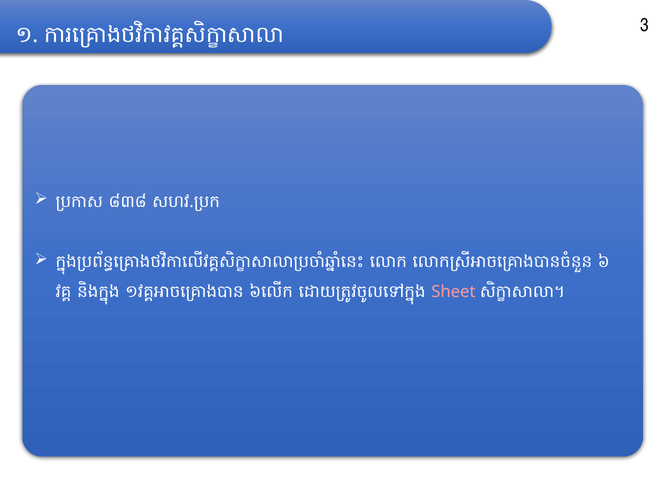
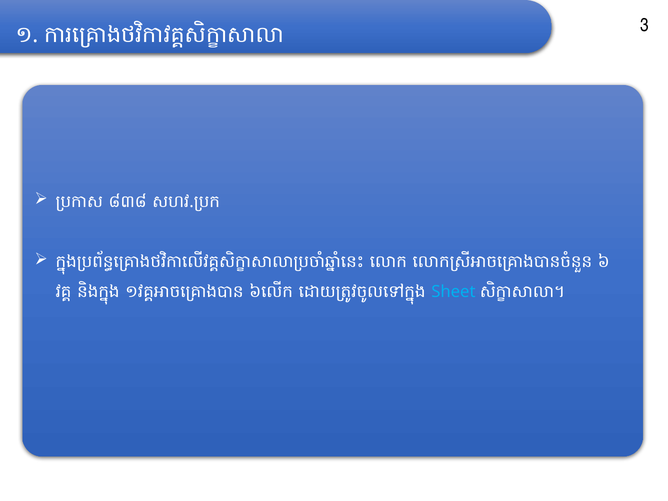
Sheet colour: pink -> light blue (453, 292)
